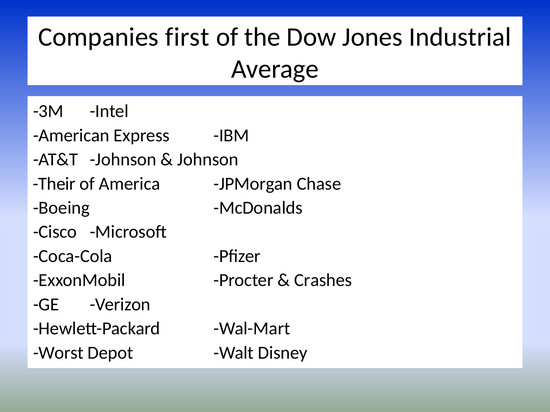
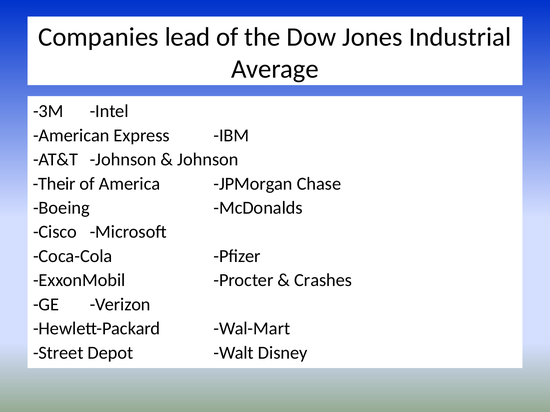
first: first -> lead (188, 37)
Worst: Worst -> Street (58, 353)
